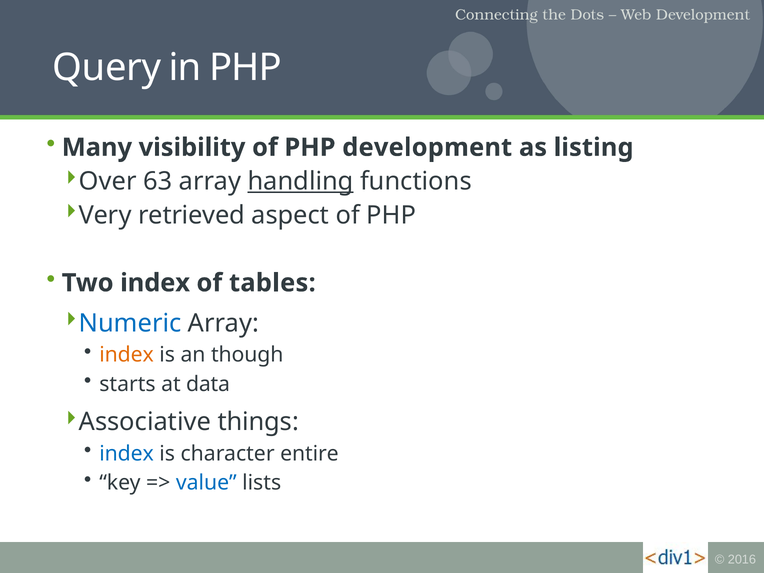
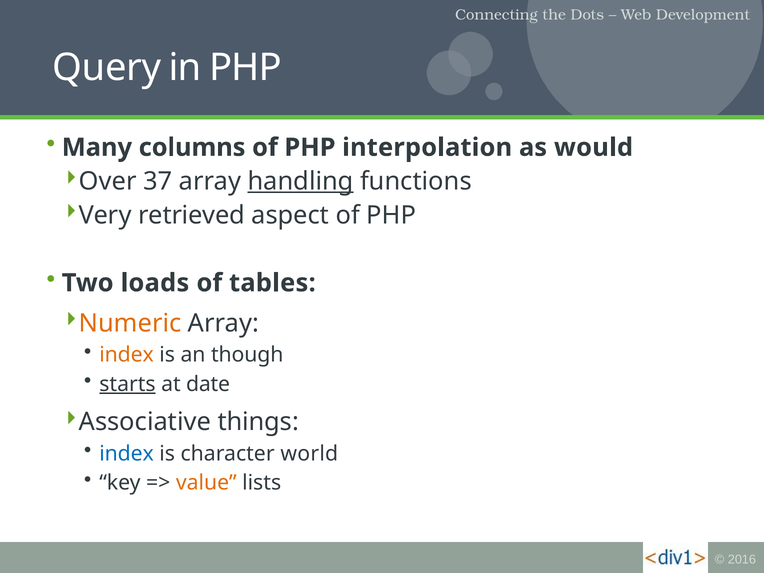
visibility: visibility -> columns (192, 147)
PHP development: development -> interpolation (427, 147)
listing: listing -> would (594, 147)
63: 63 -> 37 (158, 181)
Two index: index -> loads (155, 283)
Numeric colour: blue -> orange (130, 323)
starts underline: none -> present (127, 384)
data: data -> date (208, 384)
entire: entire -> world (309, 454)
value colour: blue -> orange (206, 483)
